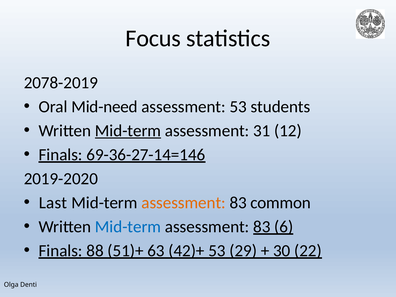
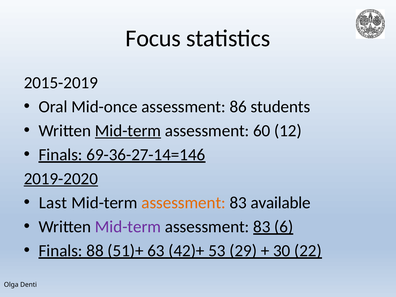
2078-2019: 2078-2019 -> 2015-2019 (61, 83)
Mid-need: Mid-need -> Mid-once (104, 107)
assessment 53: 53 -> 86 (238, 107)
31: 31 -> 60 (262, 131)
2019-2020 underline: none -> present (61, 179)
common: common -> available (281, 203)
Mid-term colour: blue -> purple (128, 227)
